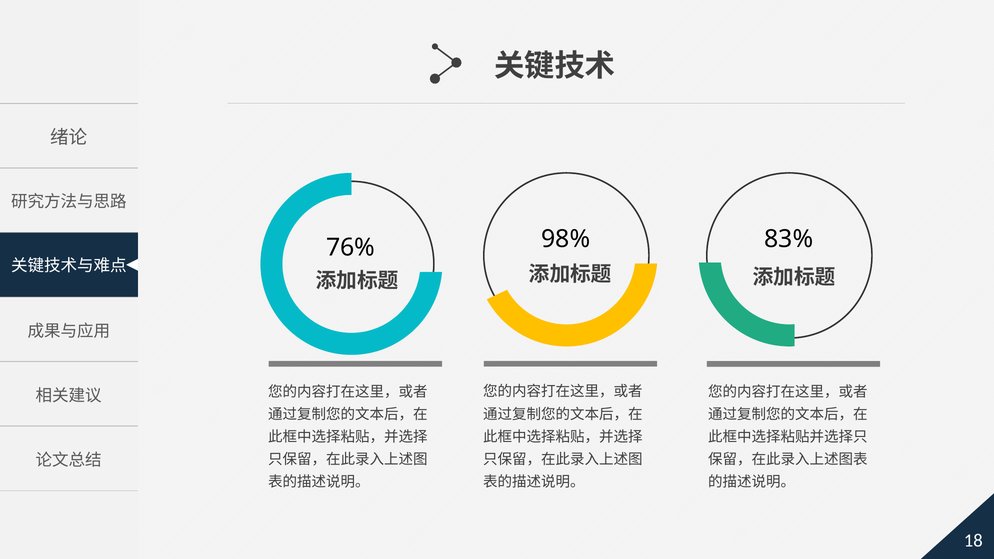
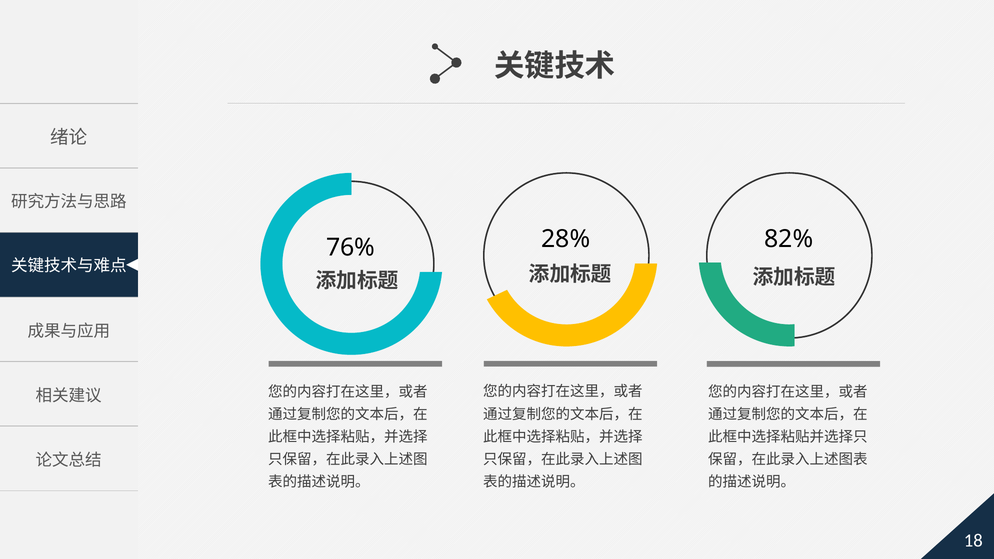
98%: 98% -> 28% (566, 239)
83%: 83% -> 82% (789, 239)
